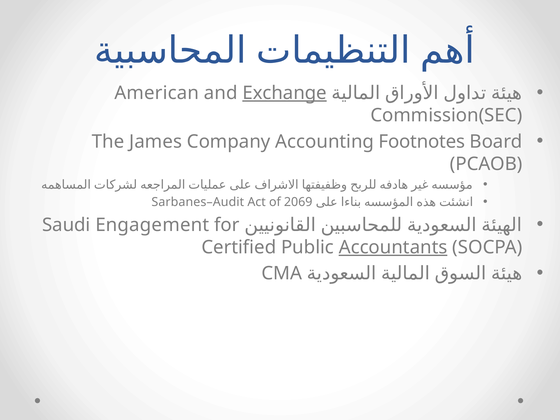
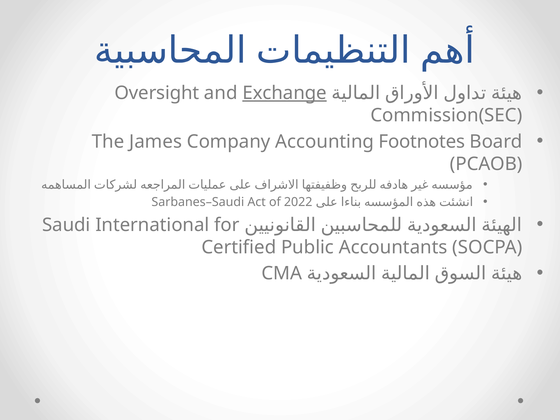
American: American -> Oversight (157, 93)
Sarbanes–Audit: Sarbanes–Audit -> Sarbanes–Saudi (198, 202)
2069: 2069 -> 2022 (298, 202)
Engagement: Engagement -> International (152, 225)
Accountants underline: present -> none (393, 247)
